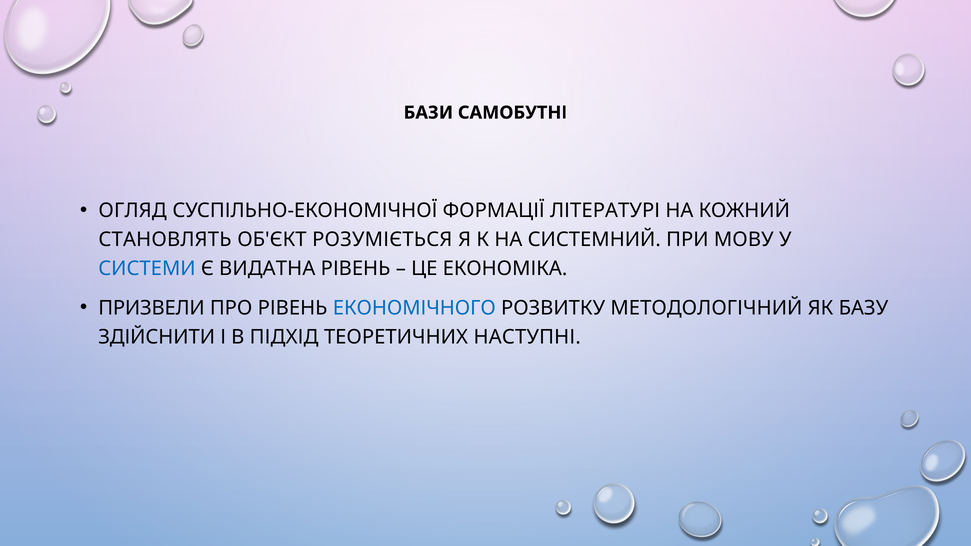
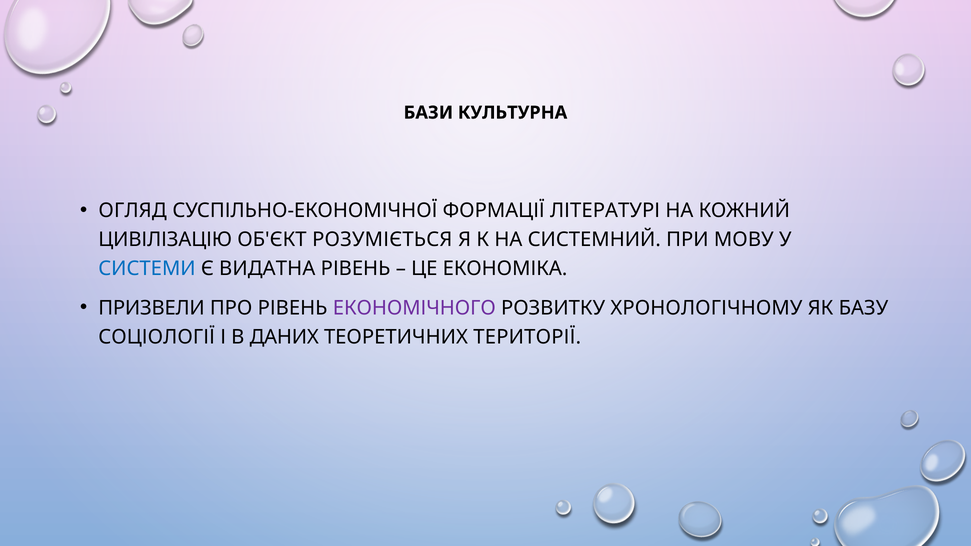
САМОБУТНІ: САМОБУТНІ -> КУЛЬТУРНА (513, 113)
СТАНОВЛЯТЬ: СТАНОВЛЯТЬ -> ЦИВІЛІЗАЦІЮ (165, 240)
ЕКОНОМІЧНОГО colour: blue -> purple (414, 308)
МЕТОДОЛОГІЧНИЙ: МЕТОДОЛОГІЧНИЙ -> ХРОНОЛОГІЧНОМУ (706, 308)
ЗДІЙСНИТИ: ЗДІЙСНИТИ -> СОЦІОЛОГІЇ (157, 337)
ПІДХІД: ПІДХІД -> ДАНИХ (284, 337)
НАСТУПНІ: НАСТУПНІ -> ТЕРИТОРІЇ (527, 337)
